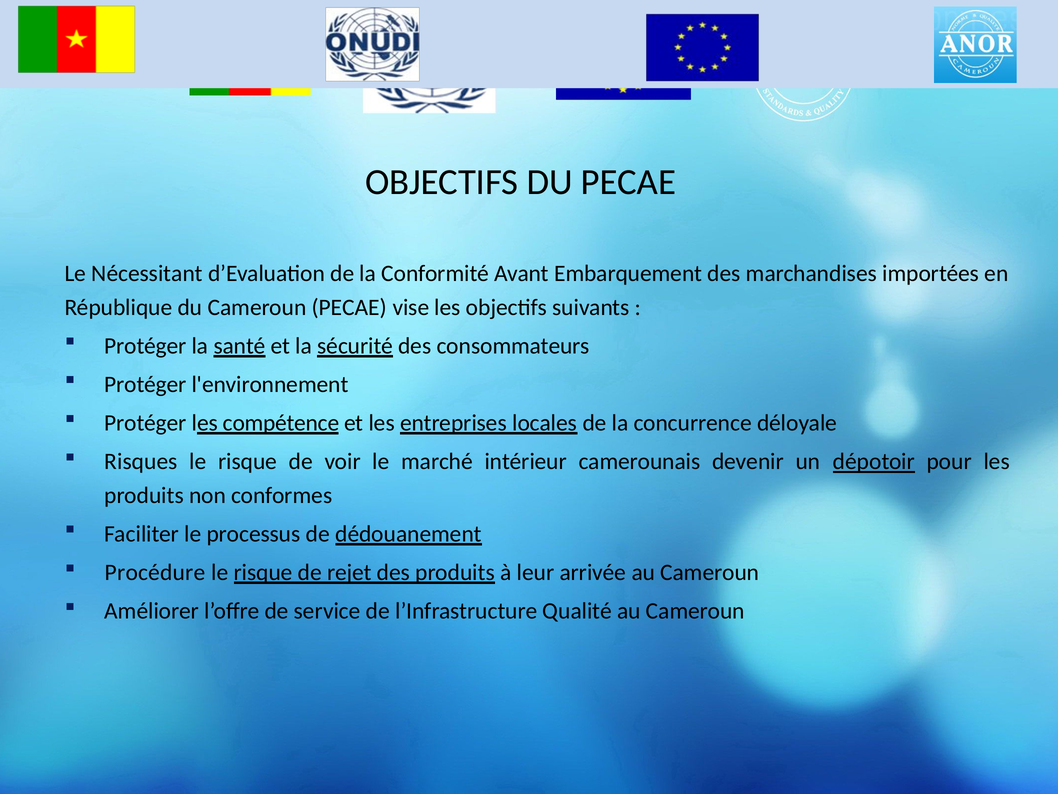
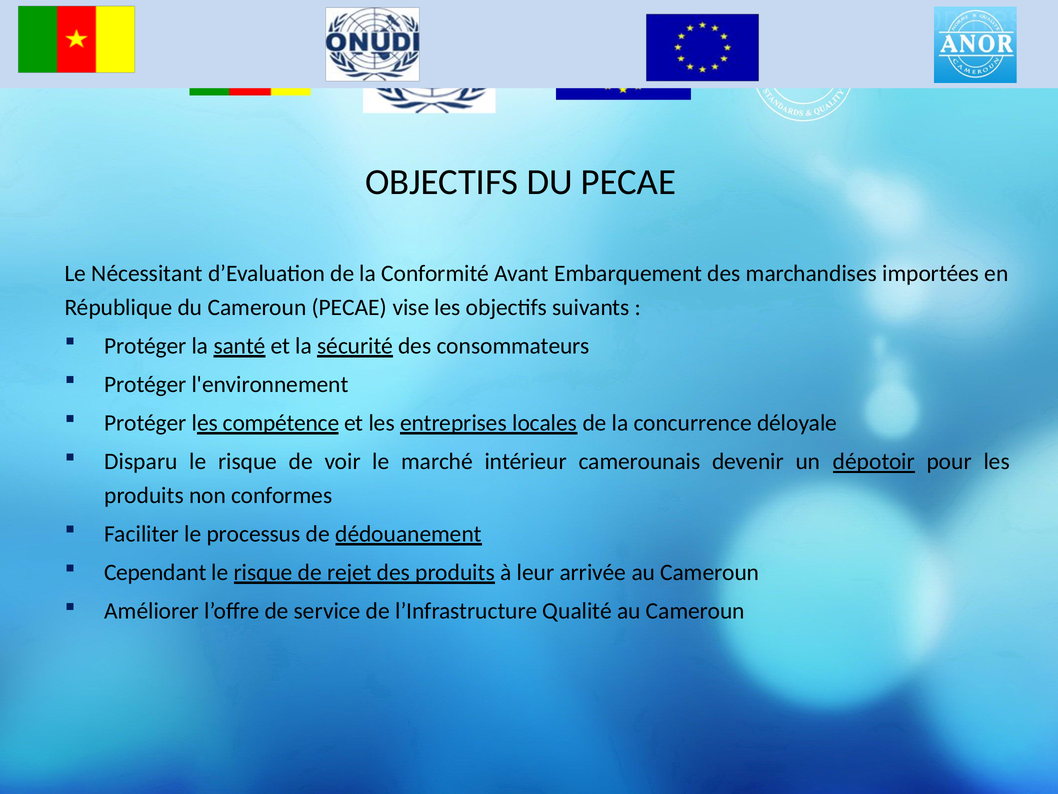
Risques: Risques -> Disparu (141, 461)
Procédure: Procédure -> Cependant (155, 572)
